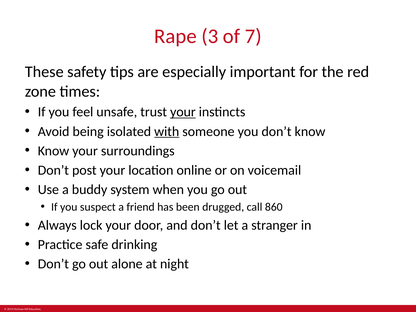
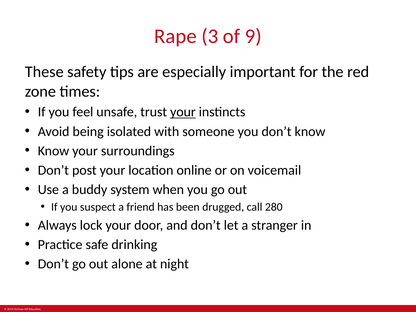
7: 7 -> 9 (253, 36)
with underline: present -> none (167, 131)
860: 860 -> 280 (274, 207)
